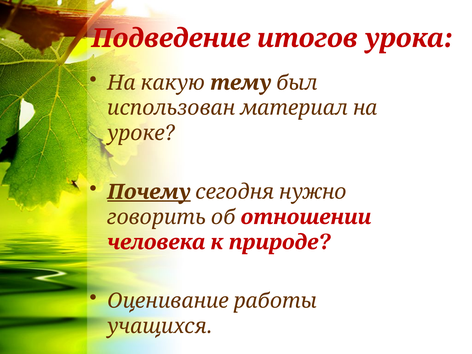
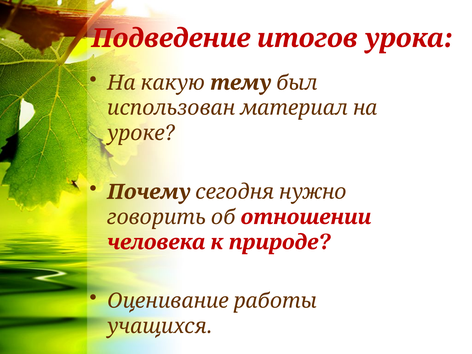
Почему underline: present -> none (149, 192)
